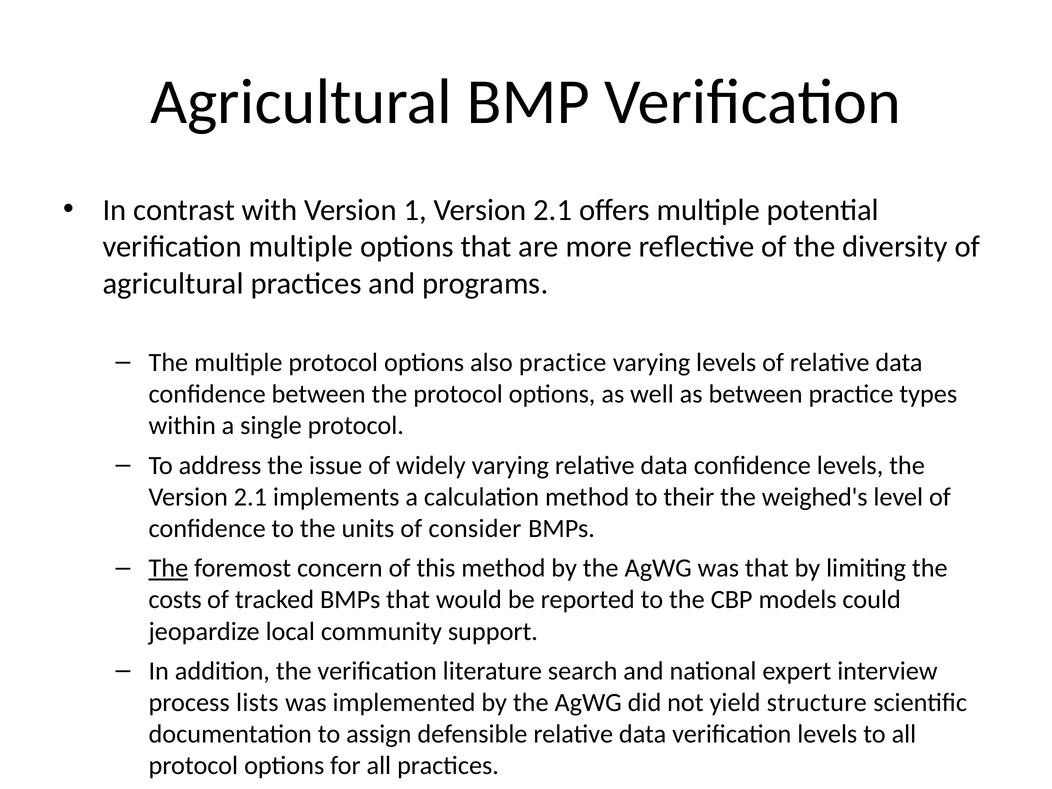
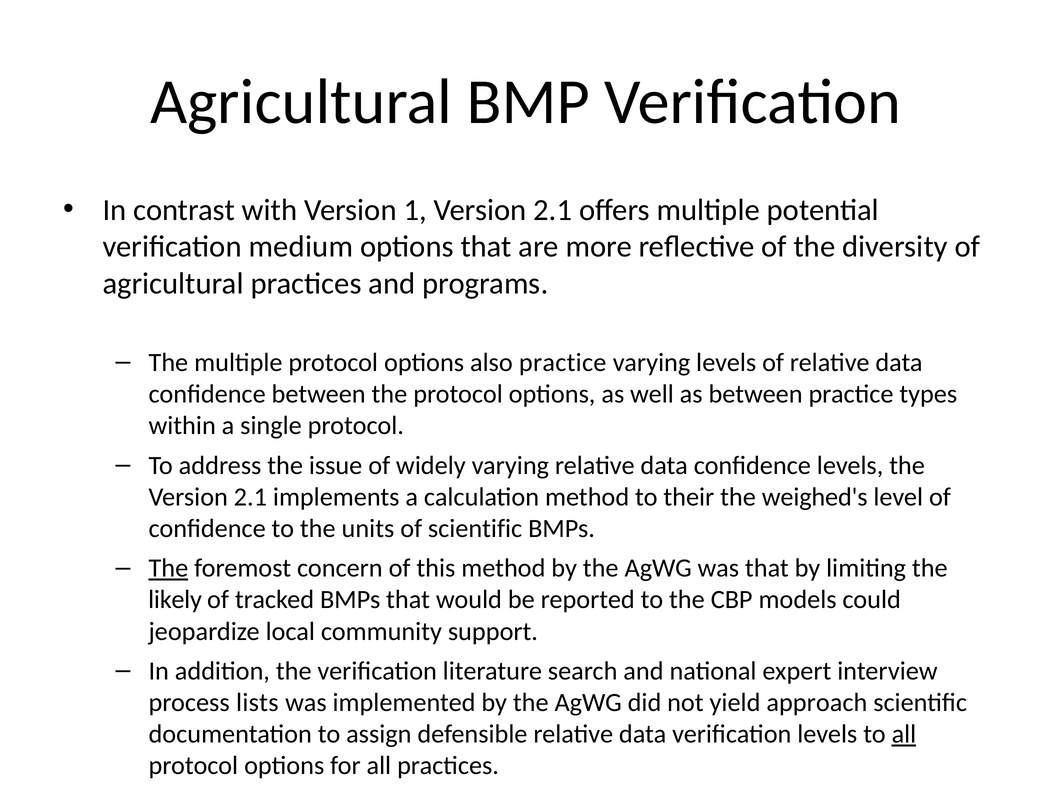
verification multiple: multiple -> medium (301, 247)
of consider: consider -> scientific (475, 528)
costs: costs -> likely (175, 600)
structure: structure -> approach (817, 703)
all underline: none -> present (904, 734)
